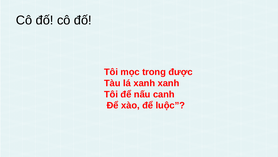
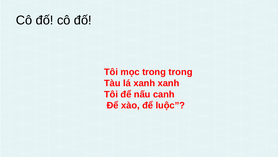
trong được: được -> trong (180, 72)
